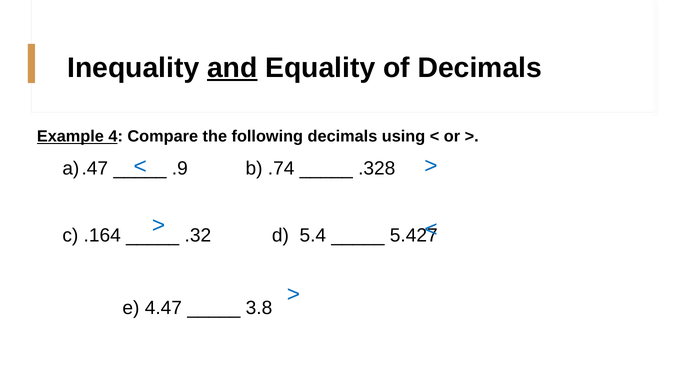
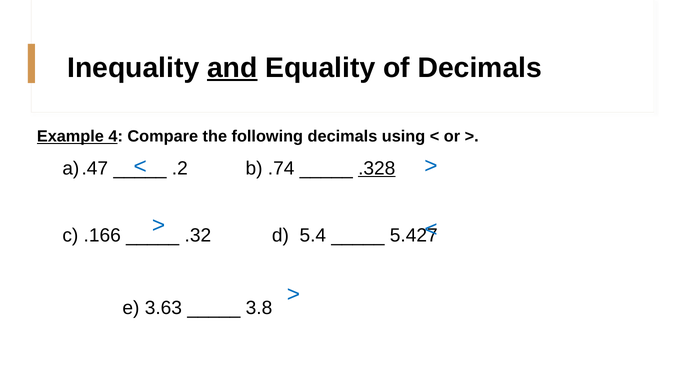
.9: .9 -> .2 (180, 169)
.328 underline: none -> present (377, 169)
.164: .164 -> .166 (102, 236)
4.47: 4.47 -> 3.63 (163, 308)
